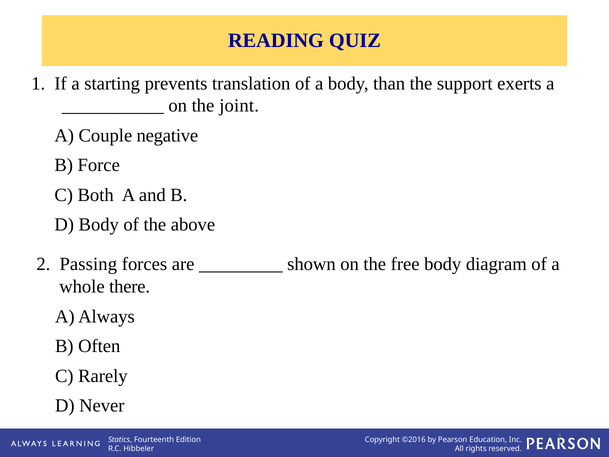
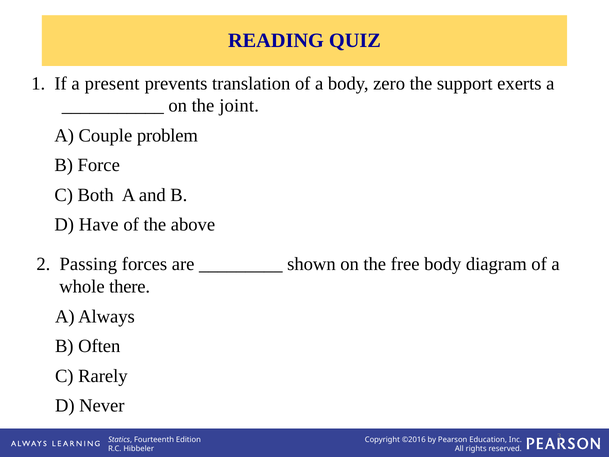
starting: starting -> present (112, 83)
than: than -> zero (389, 83)
negative: negative -> problem (167, 135)
D Body: Body -> Have (99, 225)
